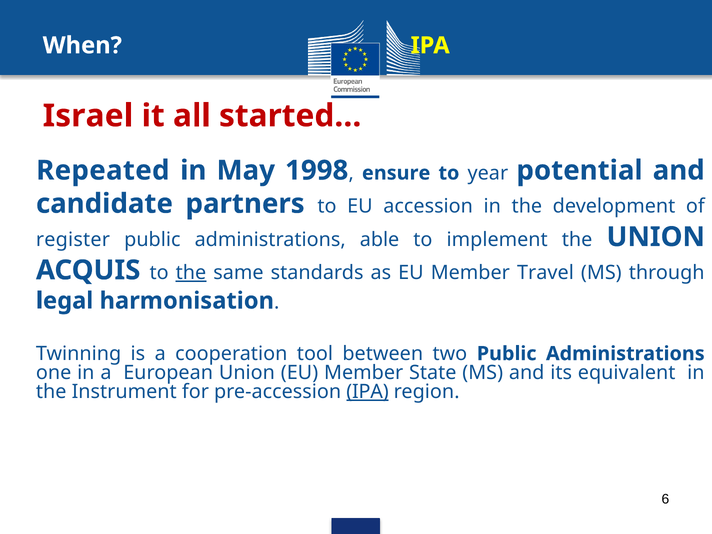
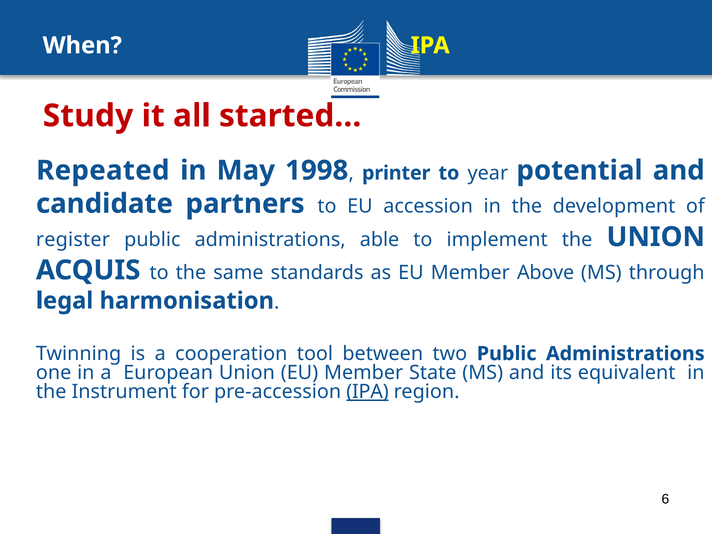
Israel: Israel -> Study (88, 116)
ensure: ensure -> printer (396, 173)
the underline: present -> none (191, 273)
Travel: Travel -> Above (546, 273)
